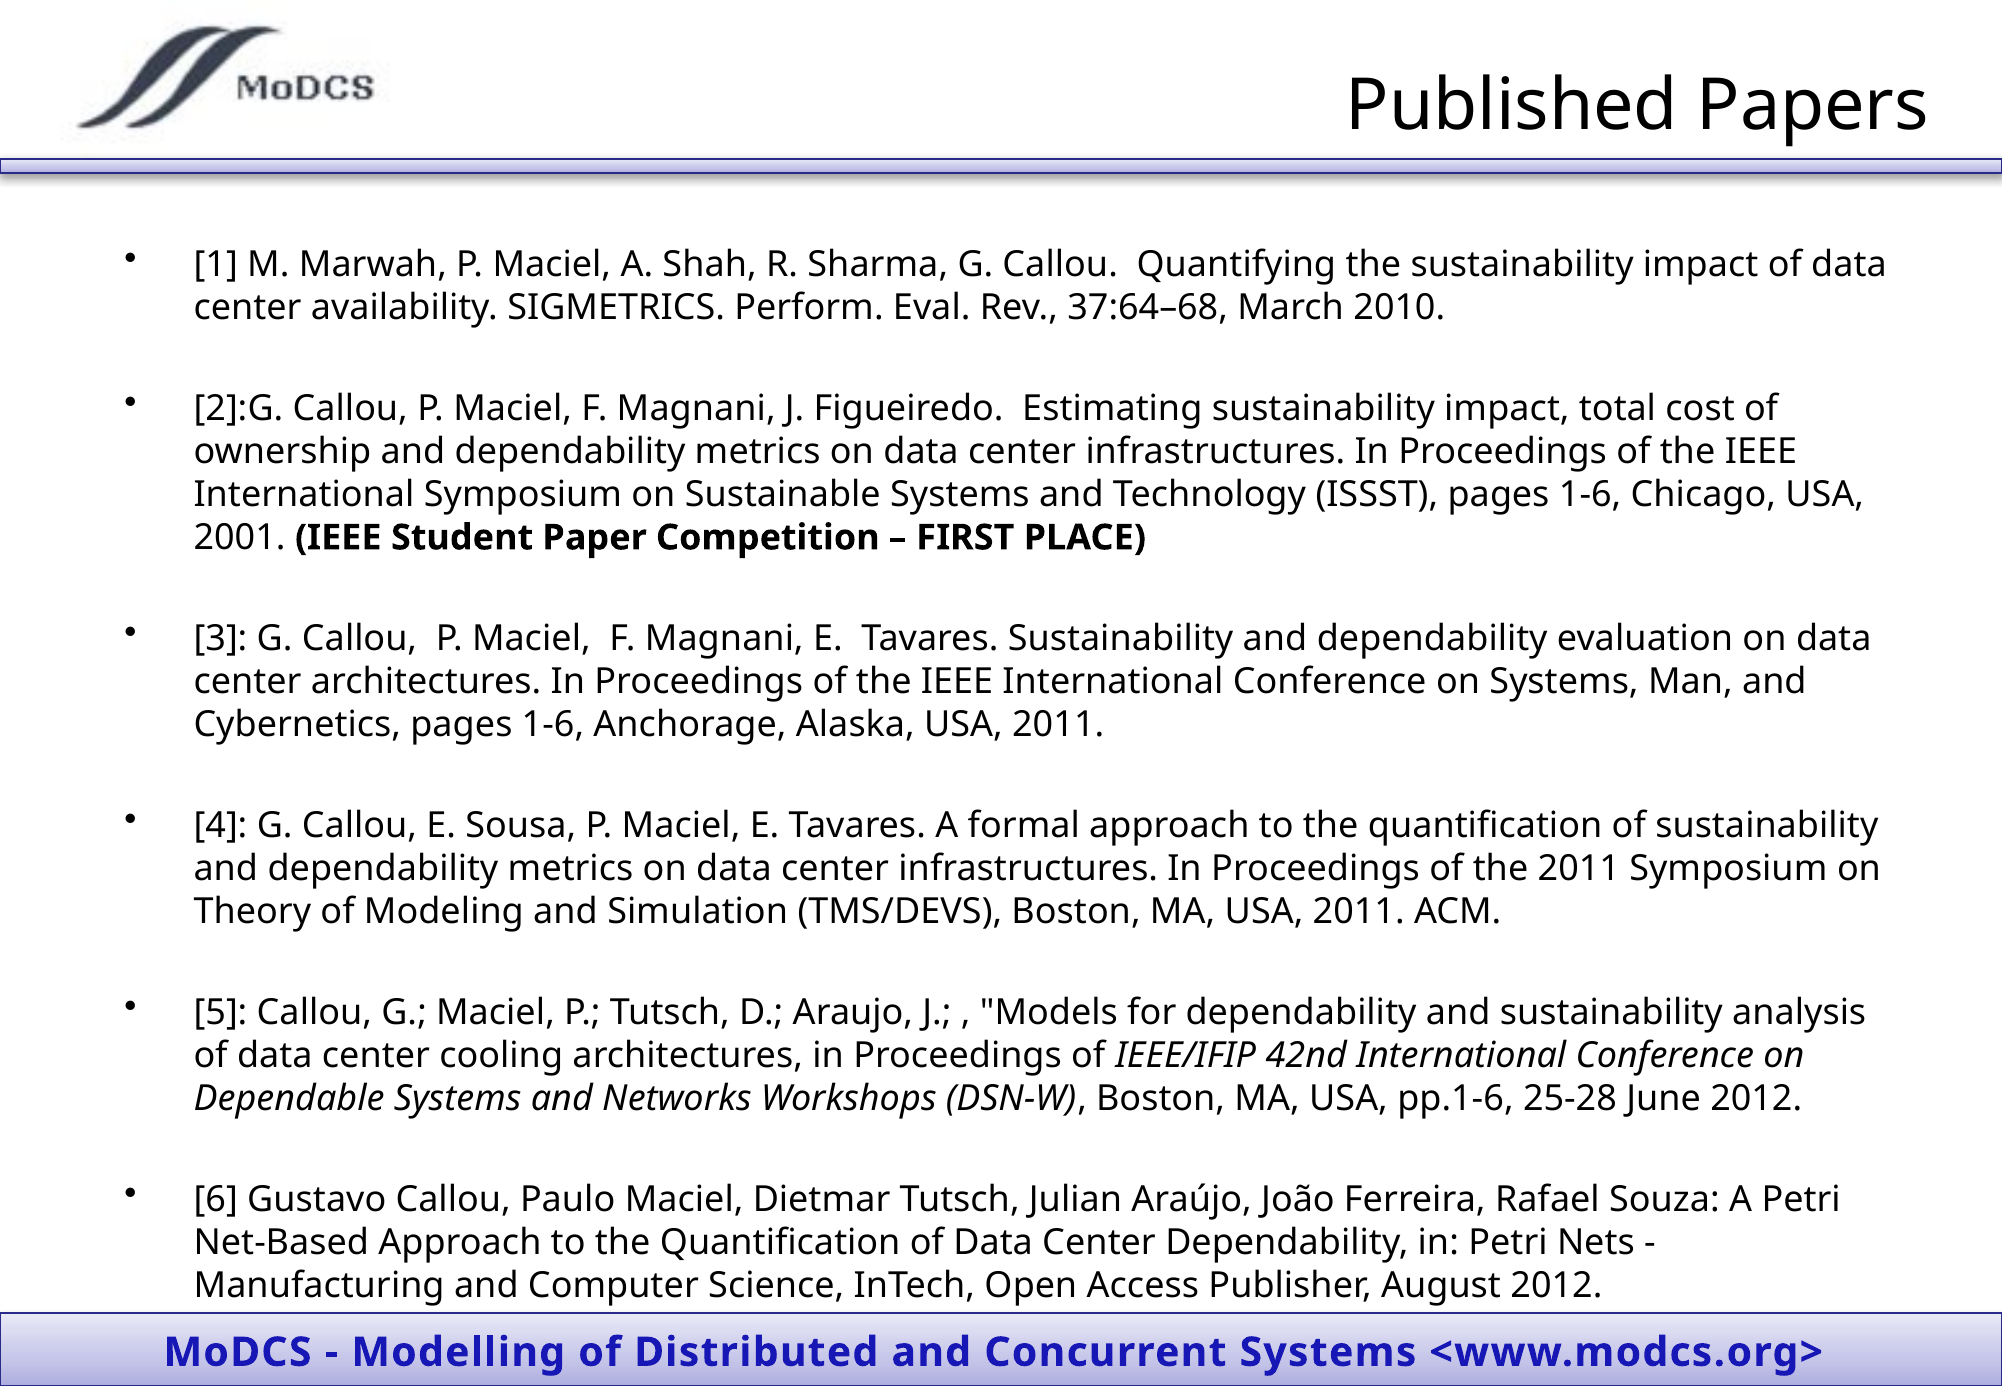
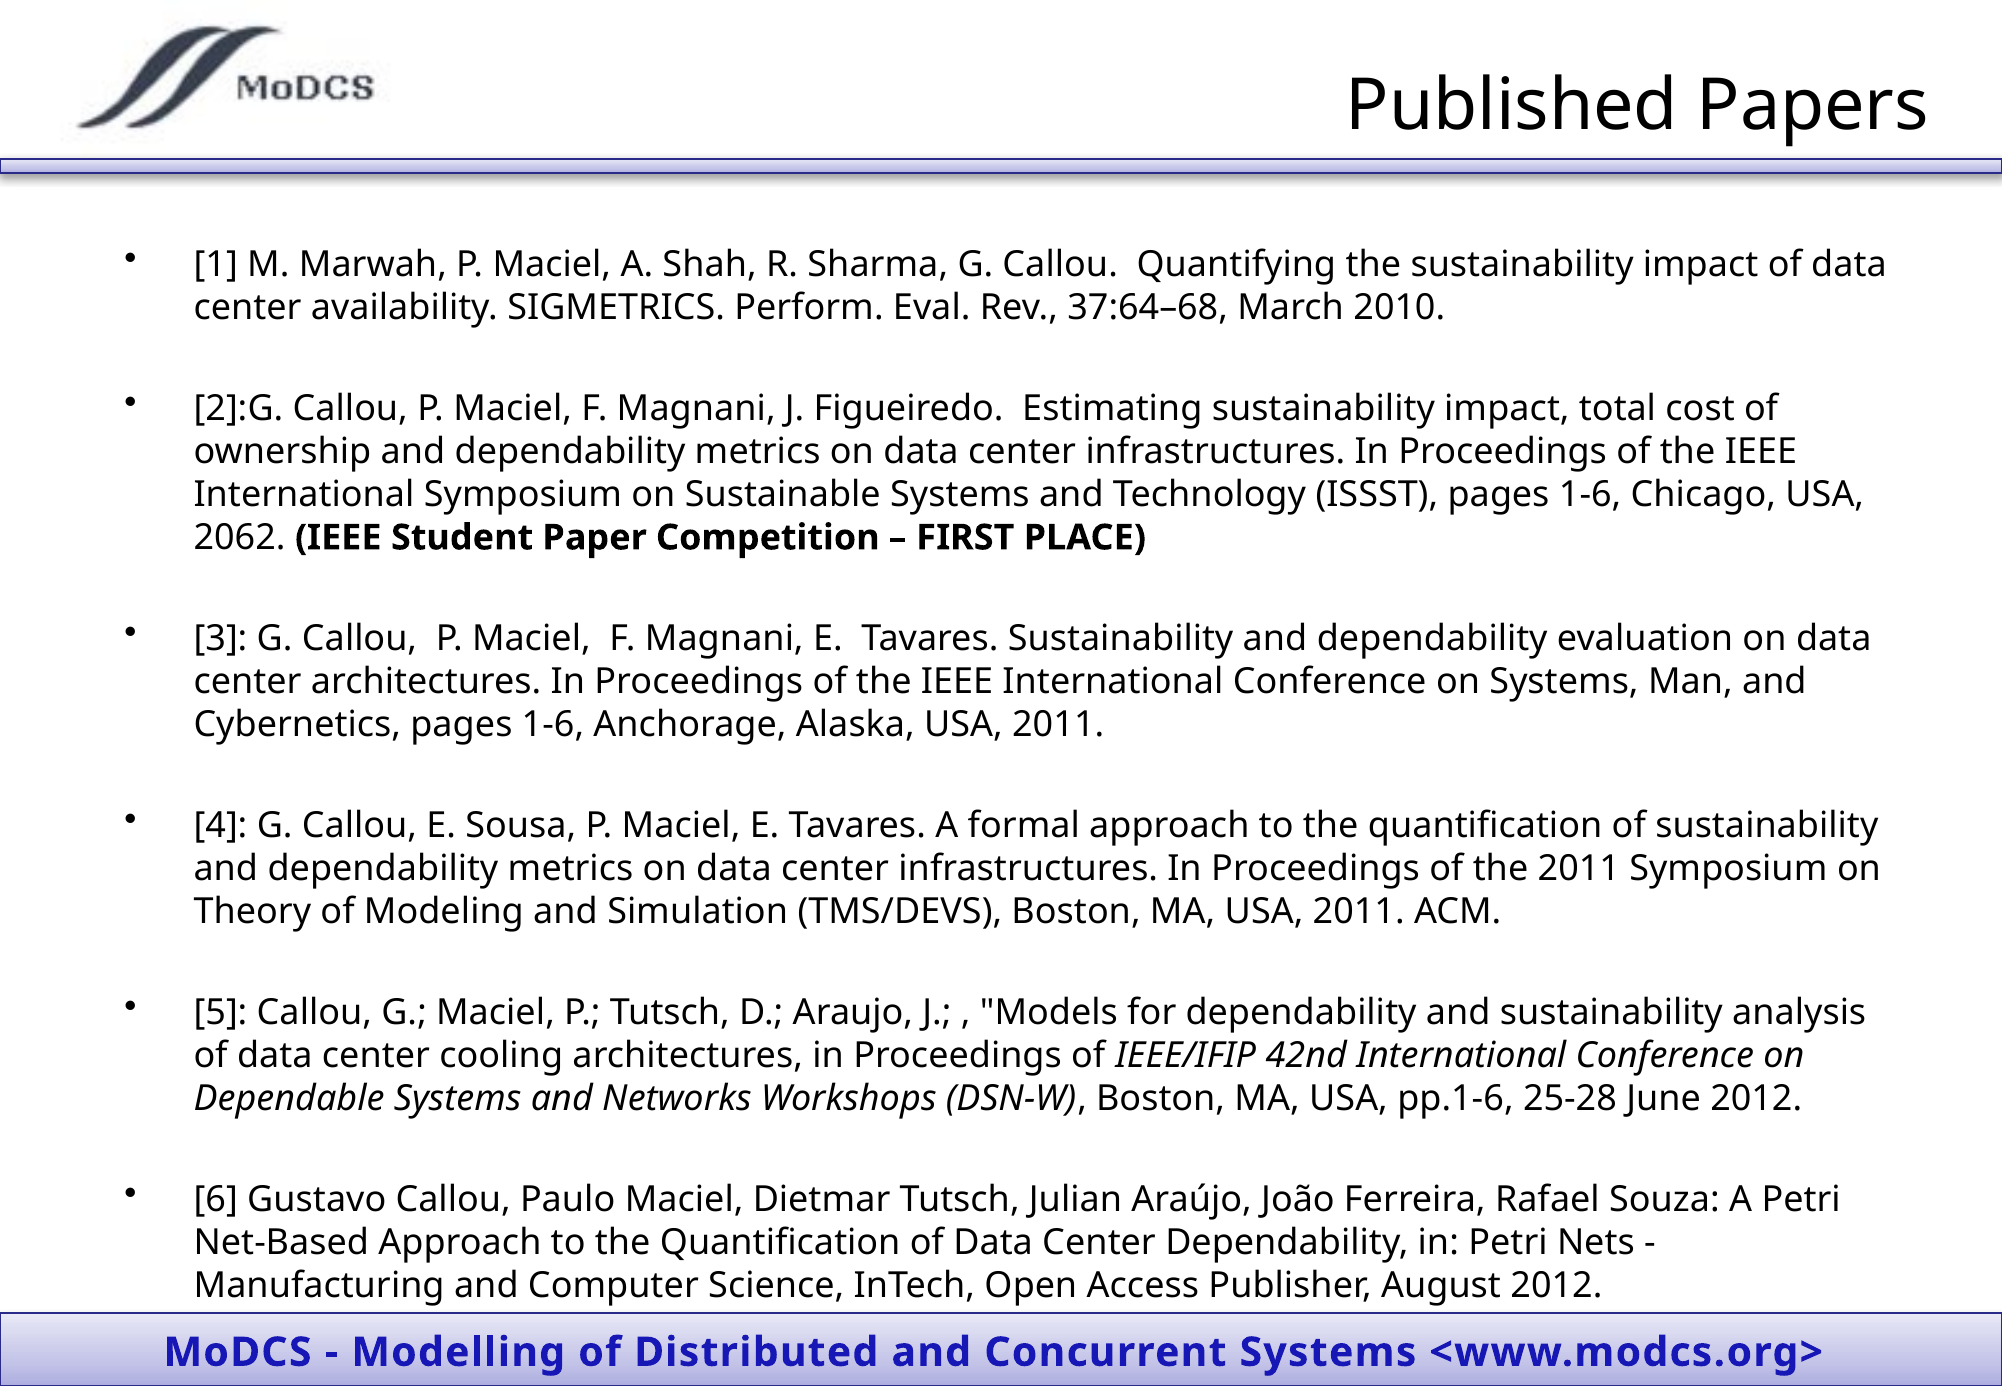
2001: 2001 -> 2062 (240, 538)
